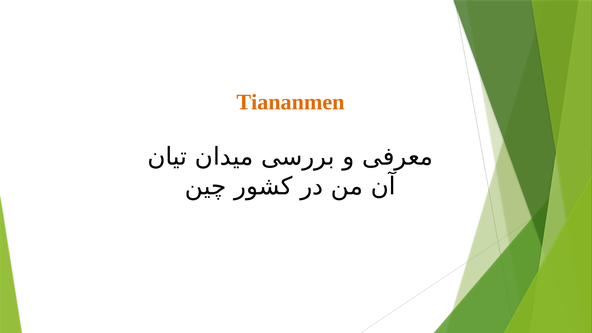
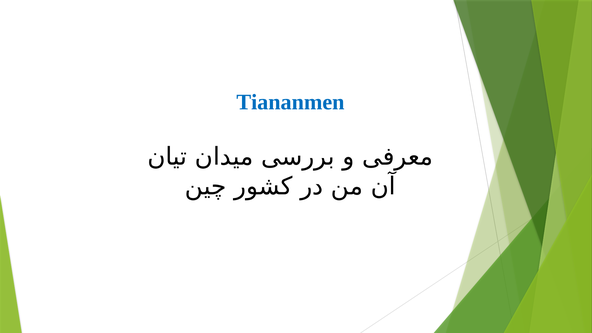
Tiananmen colour: orange -> blue (290, 102)
